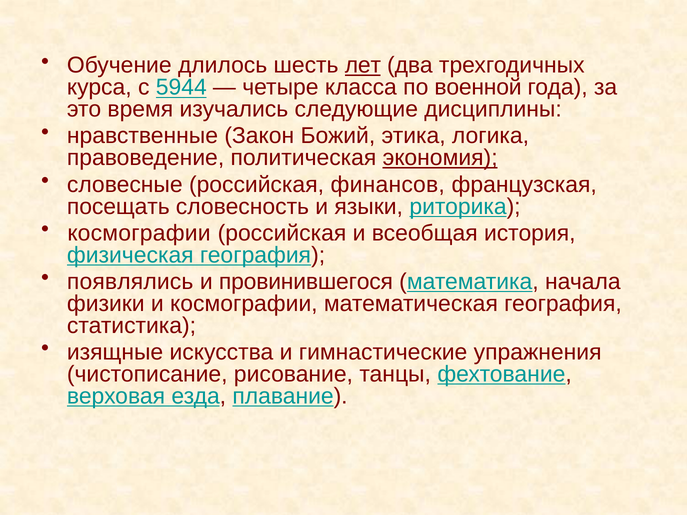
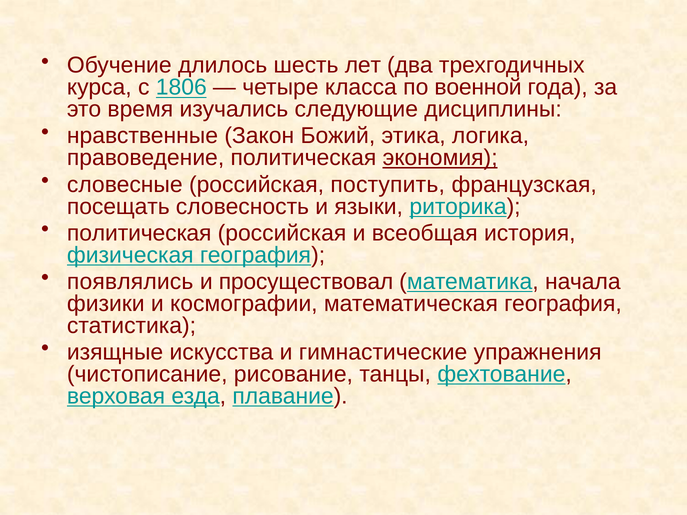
лет underline: present -> none (363, 65)
5944: 5944 -> 1806 (181, 87)
финансов: финансов -> поступить (388, 185)
космографии: космографии -> политическая (139, 233)
провинившегося: провинившегося -> просуществовал (306, 282)
